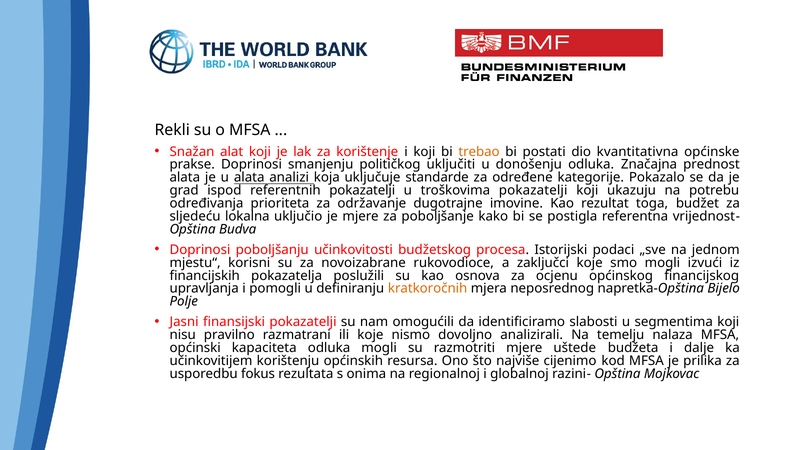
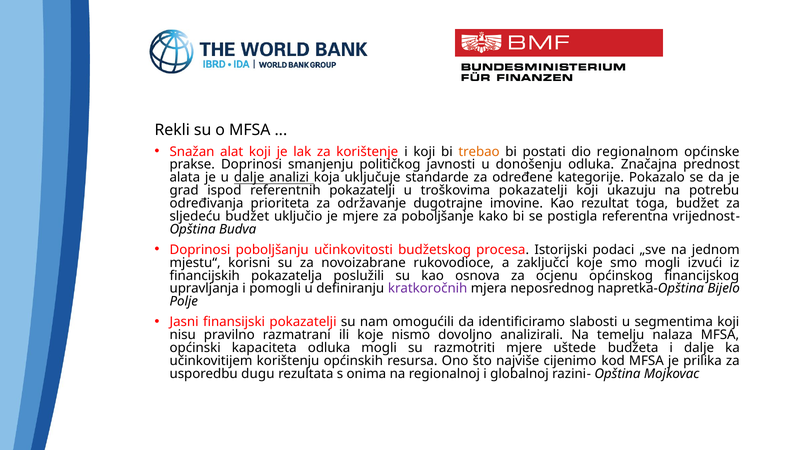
kvantitativna: kvantitativna -> regionalnom (638, 152)
uključiti: uključiti -> javnosti (451, 165)
u alata: alata -> dalje (249, 178)
sljedeću lokalna: lokalna -> budžet (247, 217)
kratkoročnih colour: orange -> purple (428, 289)
fokus: fokus -> dugu (258, 374)
